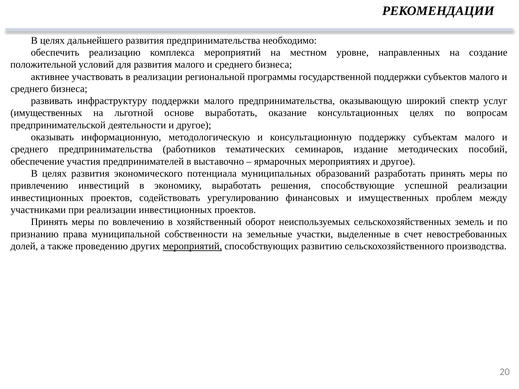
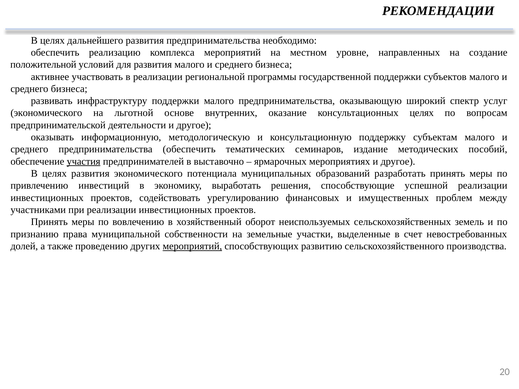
имущественных: имущественных -> экономического (46, 113)
основе выработать: выработать -> внутренних (231, 113)
предпринимательства работников: работников -> обеспечить (189, 149)
участия underline: none -> present (84, 162)
